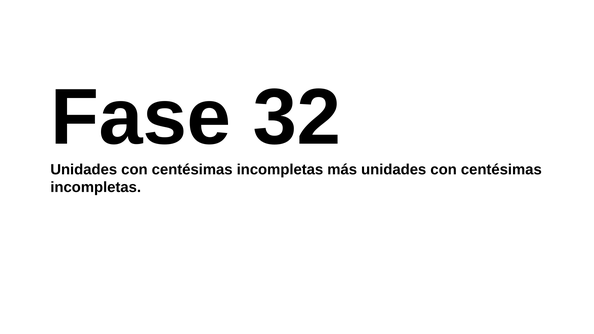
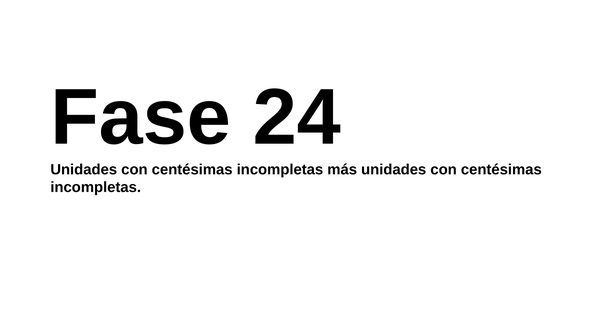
32: 32 -> 24 (297, 118)
